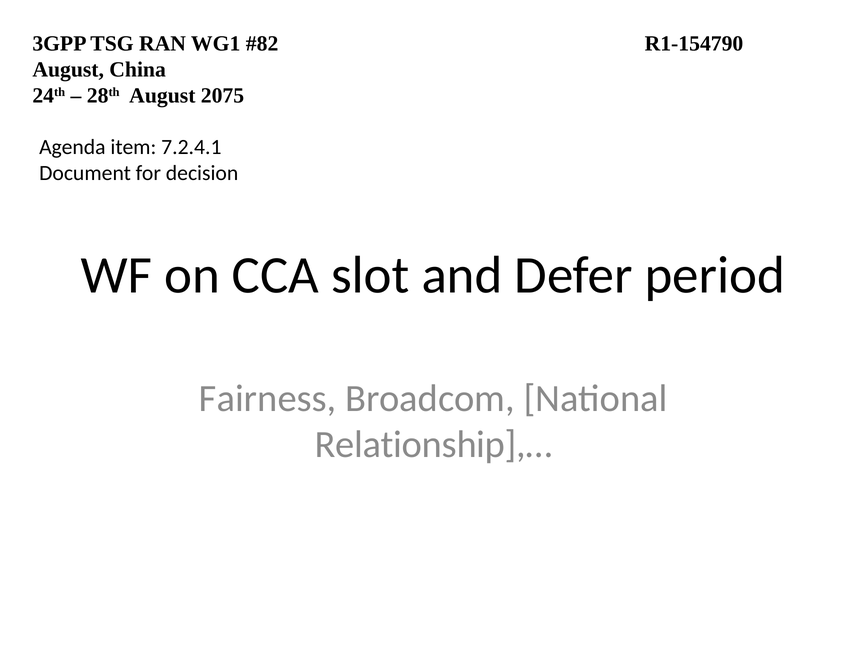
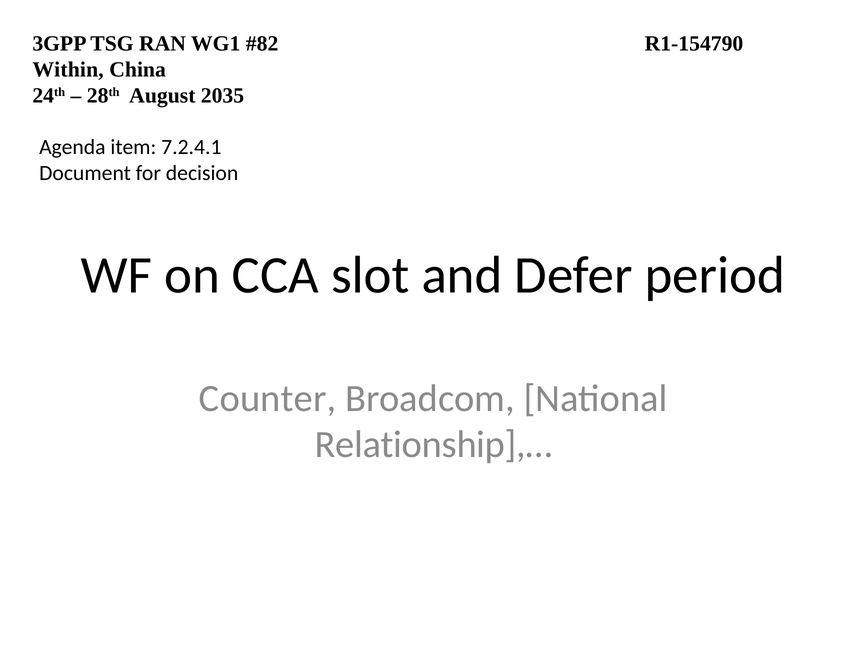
August: August -> Within (68, 69)
2075: 2075 -> 2035 (222, 95)
Fairness: Fairness -> Counter (268, 399)
